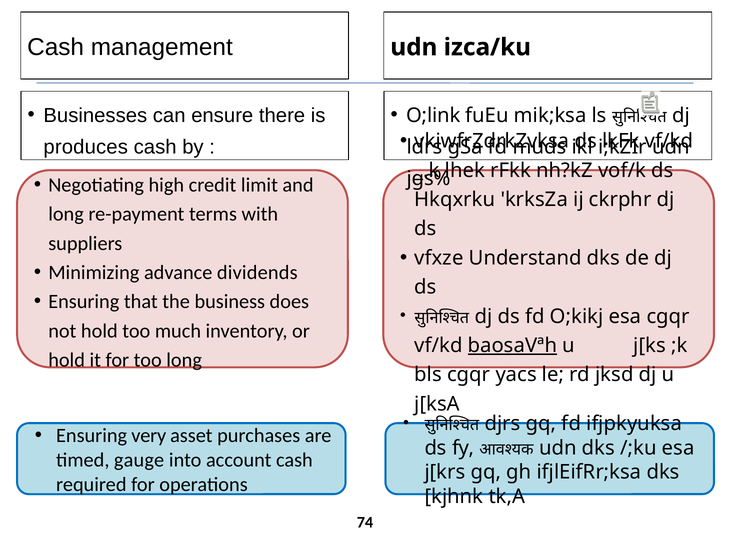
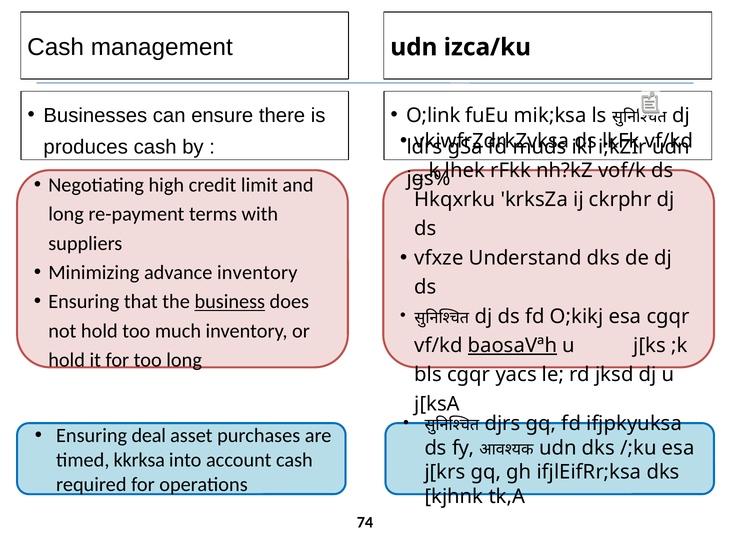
advance dividends: dividends -> inventory (257, 273)
business underline: none -> present (230, 302)
very: very -> deal (149, 436)
gauge: gauge -> kkrksa (139, 460)
